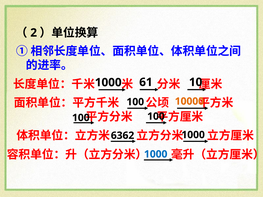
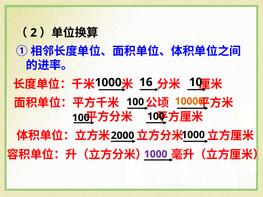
61: 61 -> 16 (146, 82)
6362: 6362 -> 2000 (123, 136)
1000 colour: blue -> purple (156, 154)
